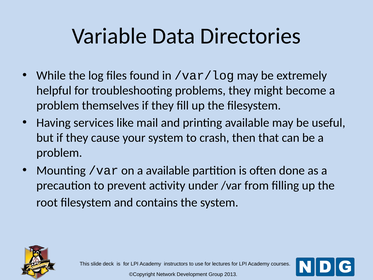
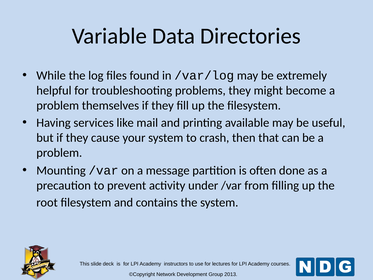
a available: available -> message (168, 170)
